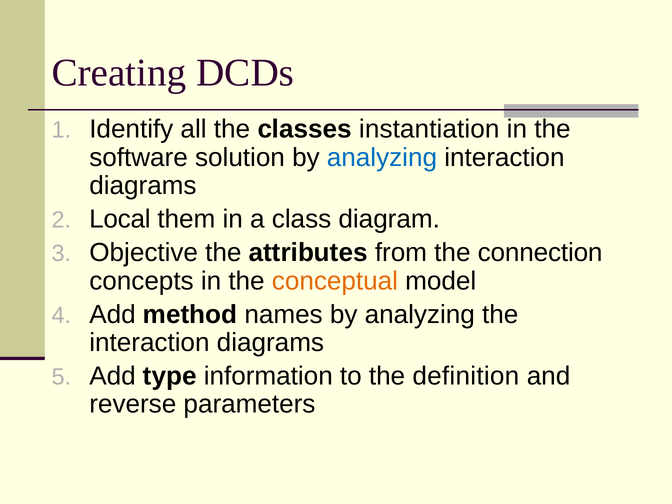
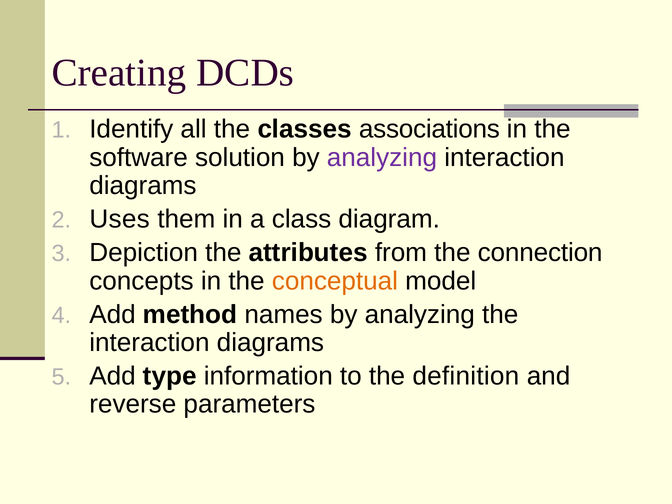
instantiation: instantiation -> associations (429, 129)
analyzing colour: blue -> purple (382, 158)
Local: Local -> Uses (120, 219)
Objective: Objective -> Depiction (144, 253)
